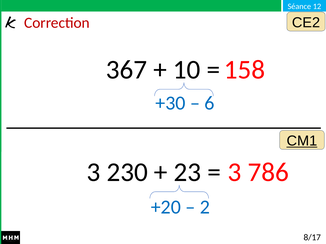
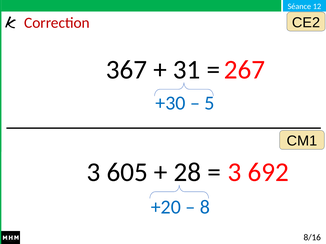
10: 10 -> 31 (187, 70)
158: 158 -> 267 (245, 70)
6: 6 -> 5 (210, 103)
CM1 underline: present -> none (302, 141)
230: 230 -> 605 (127, 172)
23: 23 -> 28 (187, 172)
786: 786 -> 692 (268, 172)
2: 2 -> 8 (205, 207)
8/17: 8/17 -> 8/16 (312, 238)
